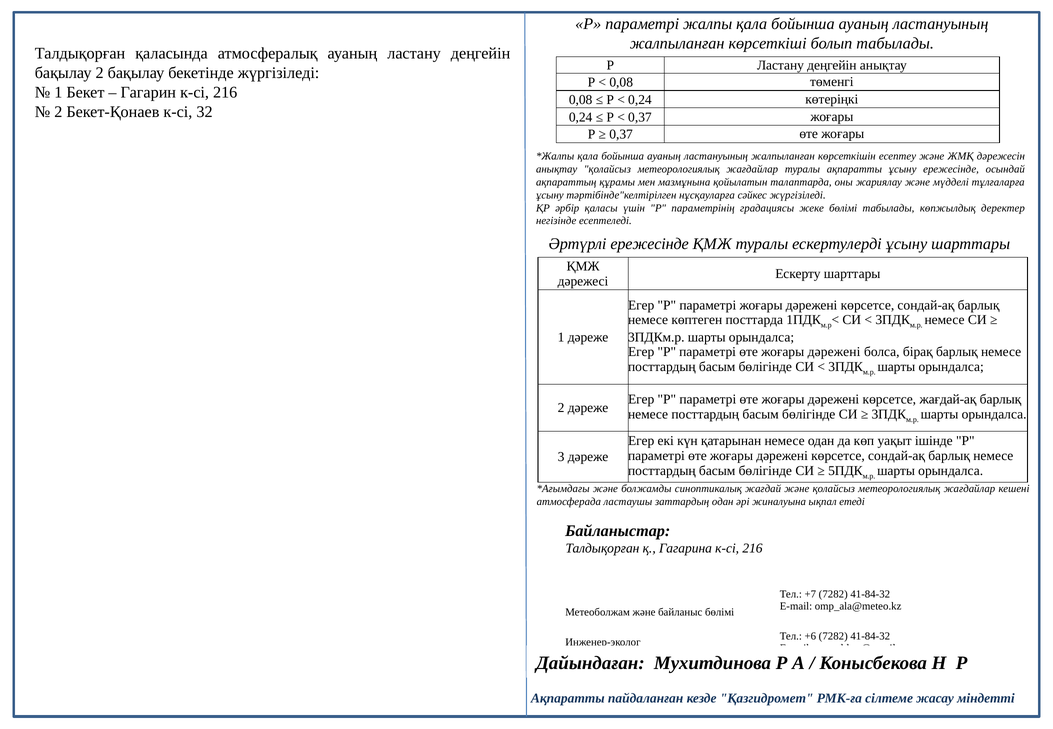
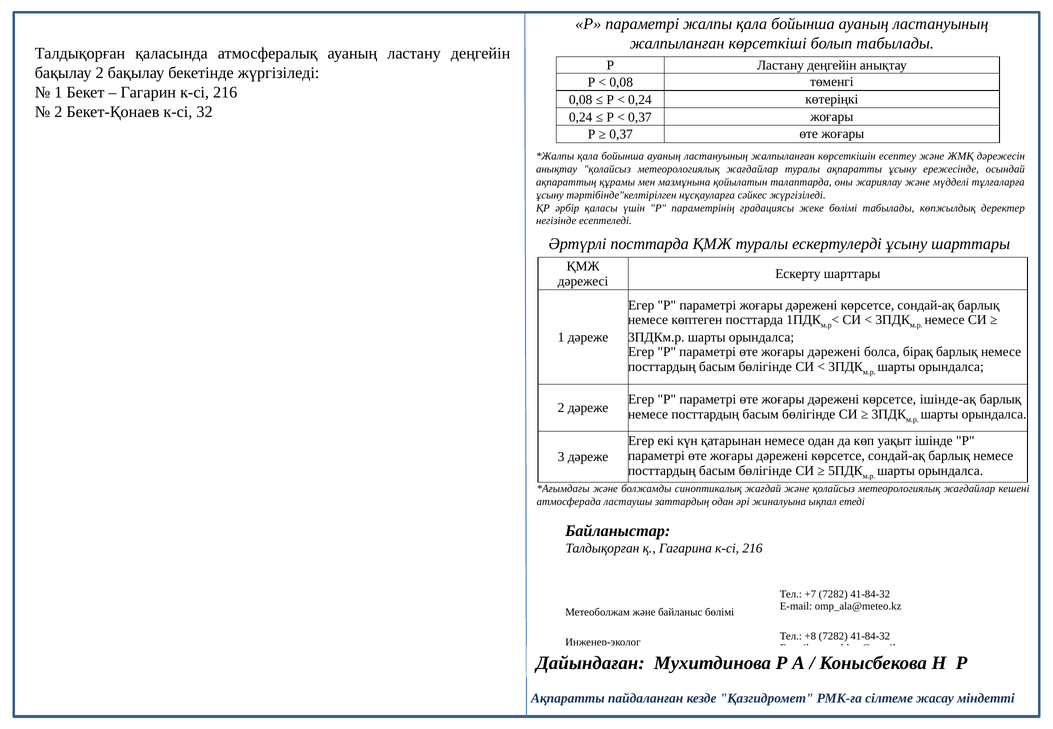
Әртүрлі ережесінде: ережесінде -> посттарда (650, 244)
жағдай-ақ: жағдай-ақ -> ішінде-ақ (948, 399)
+6: +6 -> +8 (810, 636)
